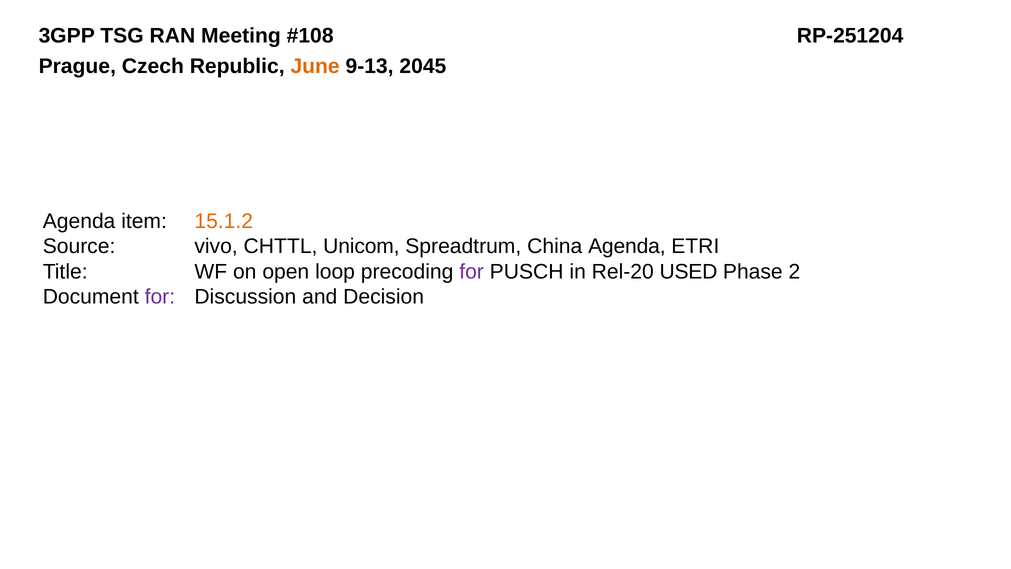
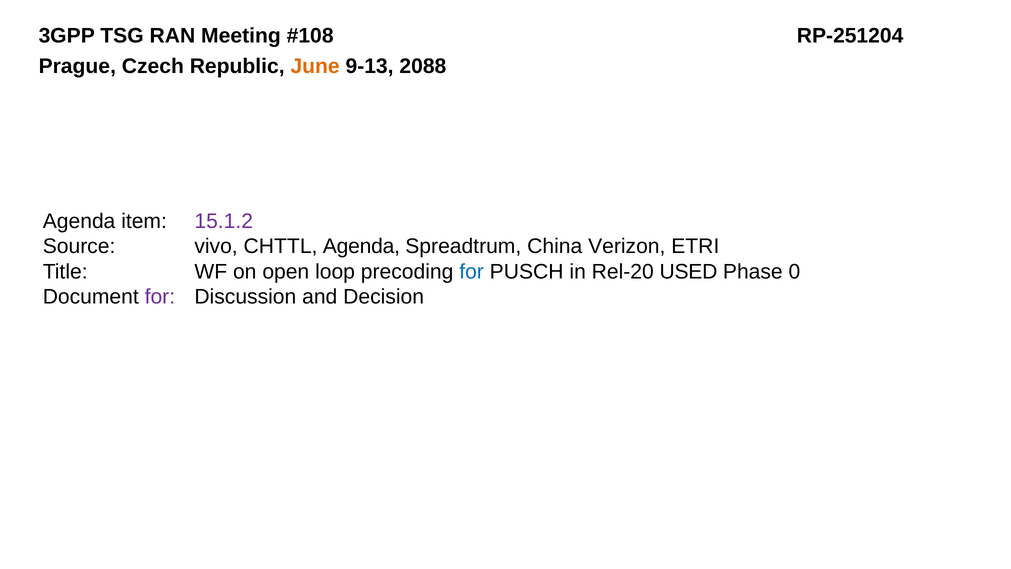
2045: 2045 -> 2088 (423, 66)
15.1.2 colour: orange -> purple (224, 221)
CHTTL Unicom: Unicom -> Agenda (361, 246)
China Agenda: Agenda -> Verizon (627, 246)
for colour: purple -> blue (472, 272)
2: 2 -> 0 (794, 272)
